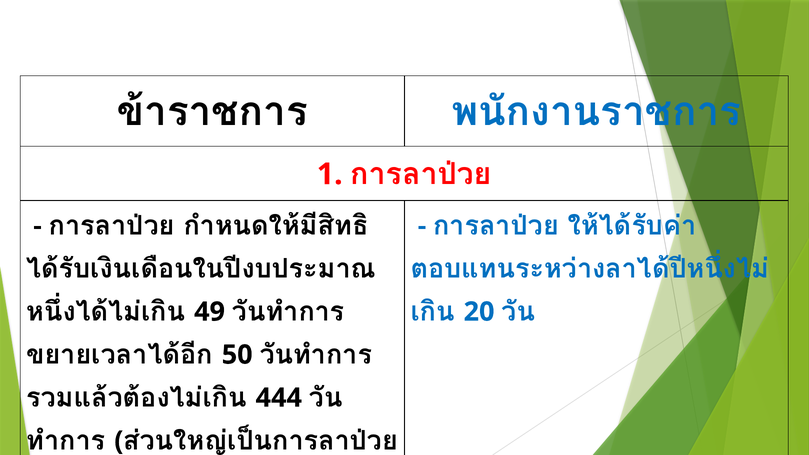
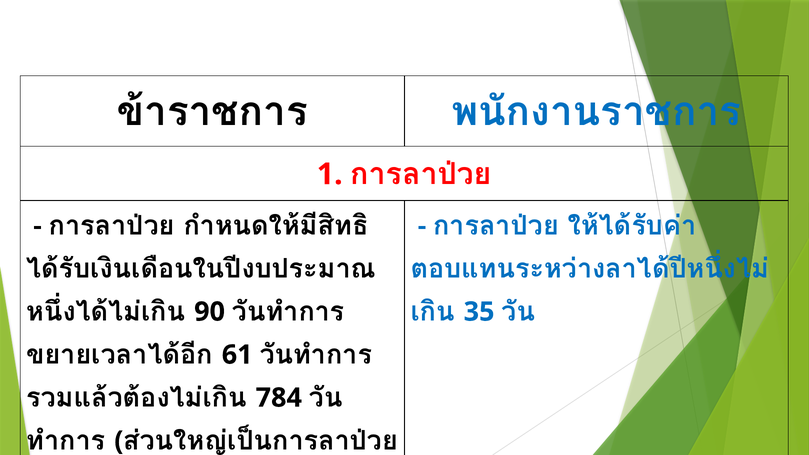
49: 49 -> 90 (210, 312)
20: 20 -> 35 (479, 312)
50: 50 -> 61 (237, 355)
444: 444 -> 784 (279, 398)
